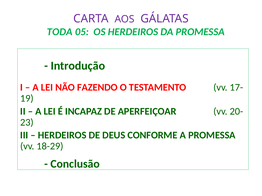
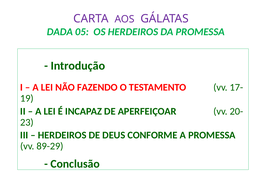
TODA: TODA -> DADA (60, 32)
18-29: 18-29 -> 89-29 (50, 147)
